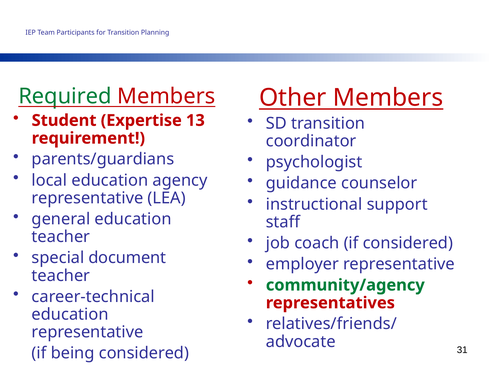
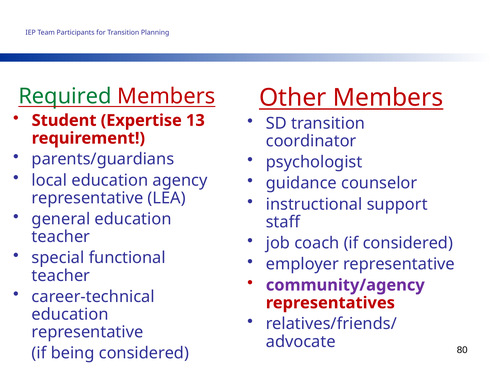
document: document -> functional (127, 258)
community/agency colour: green -> purple (345, 285)
31: 31 -> 80 (462, 350)
